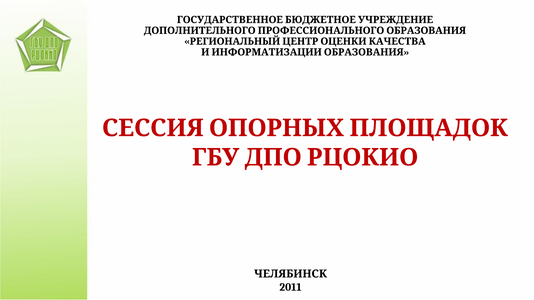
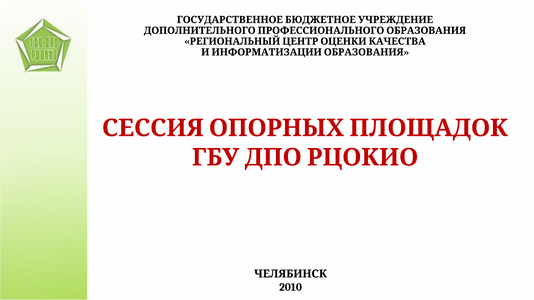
2011: 2011 -> 2010 (291, 288)
